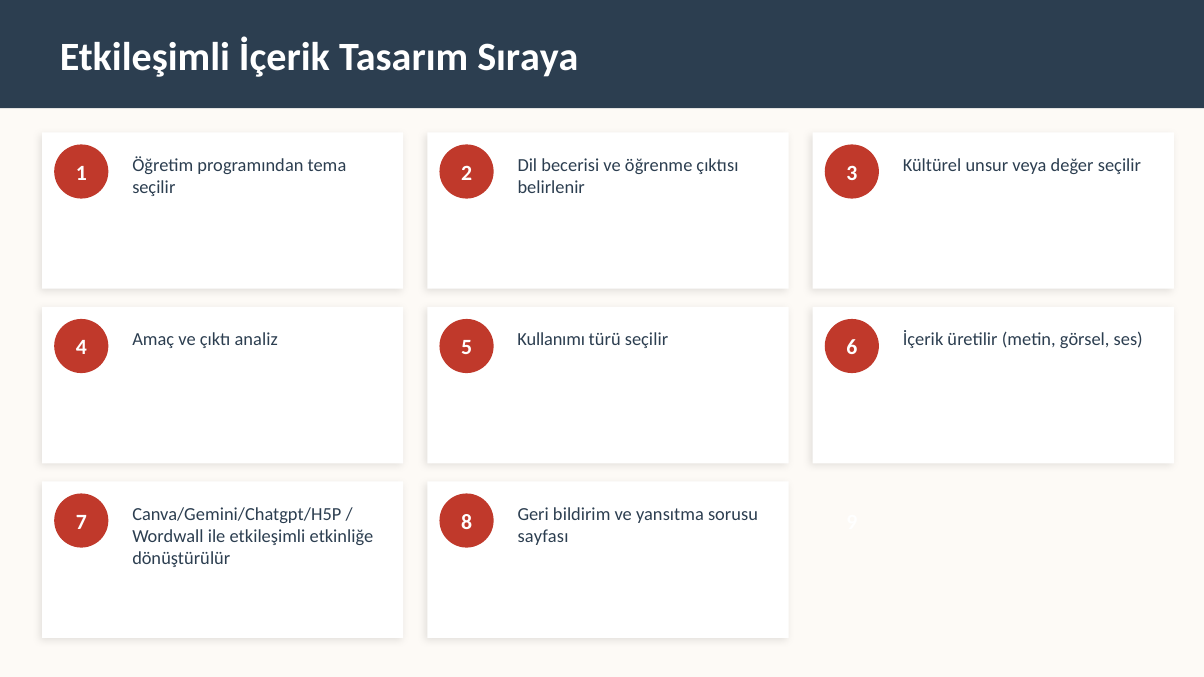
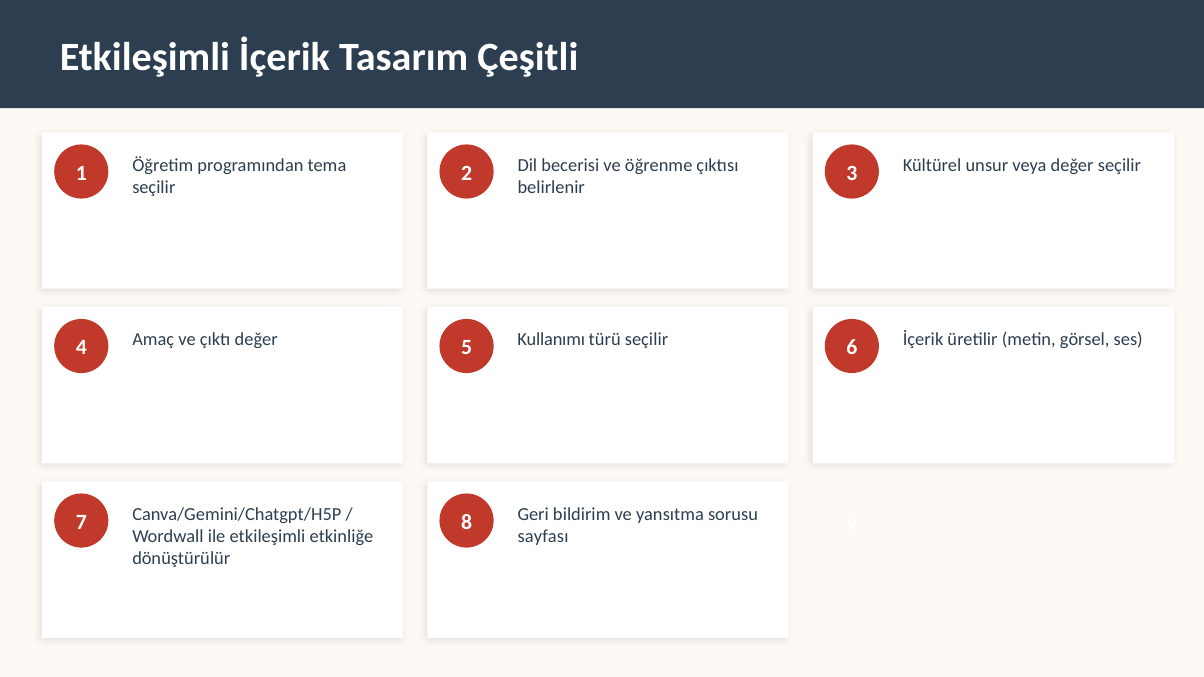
Sıraya: Sıraya -> Çeşitli (528, 57)
çıktı analiz: analiz -> değer (256, 340)
